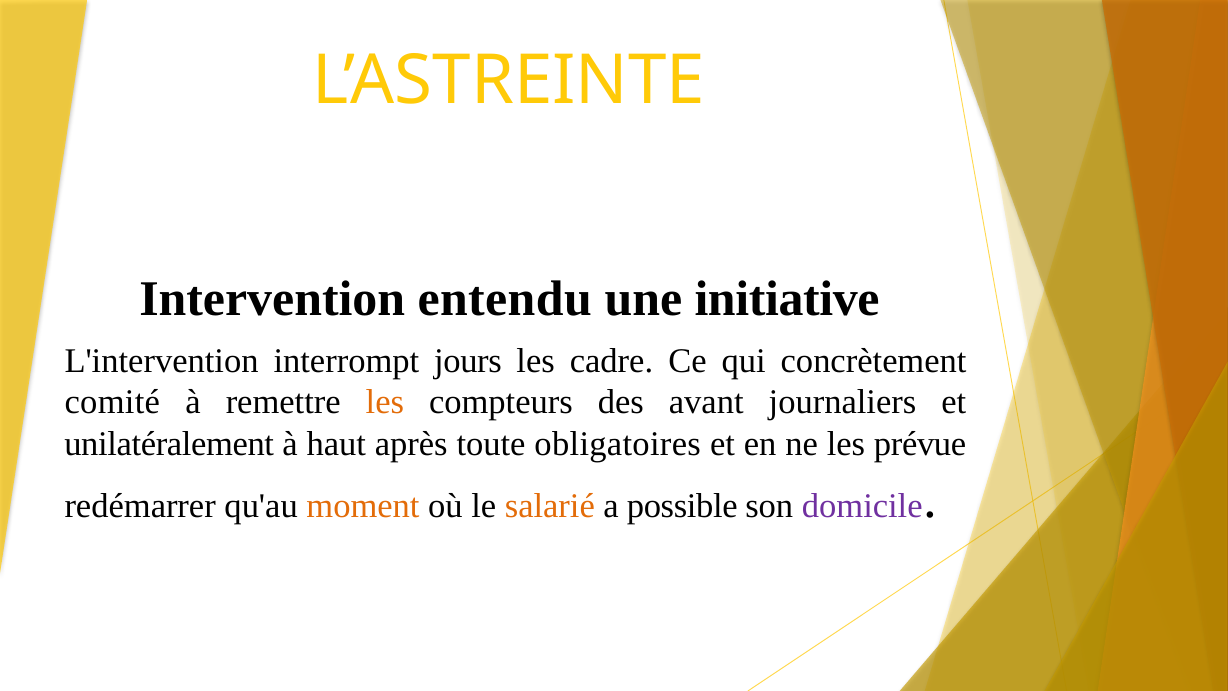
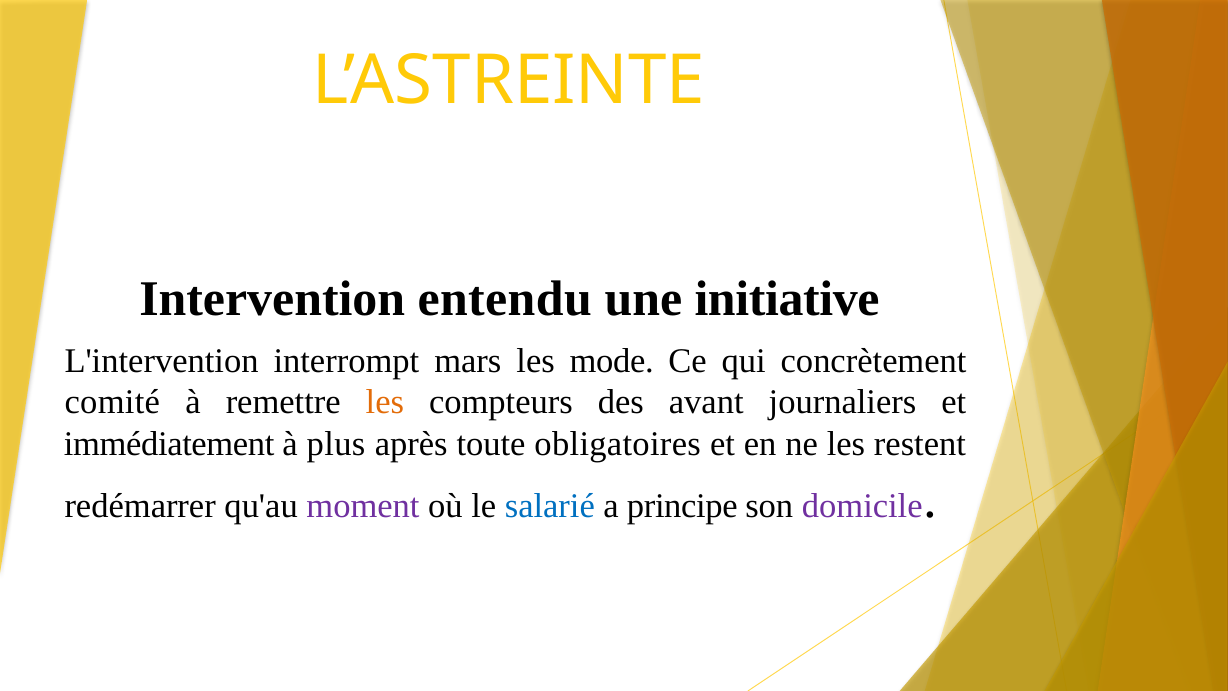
jours: jours -> mars (468, 361)
cadre: cadre -> mode (612, 361)
unilatéralement: unilatéralement -> immédiatement (169, 444)
haut: haut -> plus (336, 444)
prévue: prévue -> restent (920, 444)
moment colour: orange -> purple (363, 506)
salarié colour: orange -> blue (550, 506)
possible: possible -> principe (682, 506)
